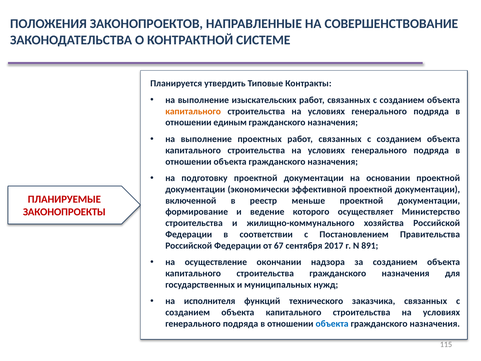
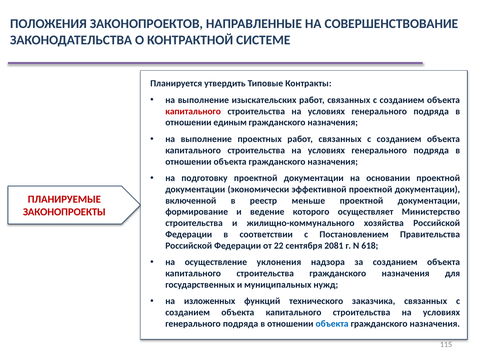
капитального colour: orange -> red (193, 111)
67: 67 -> 22 (279, 245)
2017: 2017 -> 2081 (334, 245)
891: 891 -> 618 (370, 245)
окончании: окончании -> уклонения (279, 262)
исполнителя: исполнителя -> изложенных (210, 301)
